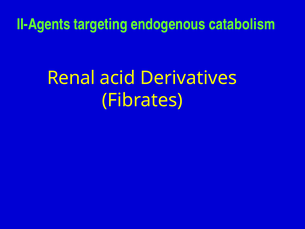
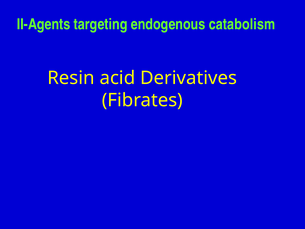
Renal: Renal -> Resin (71, 78)
